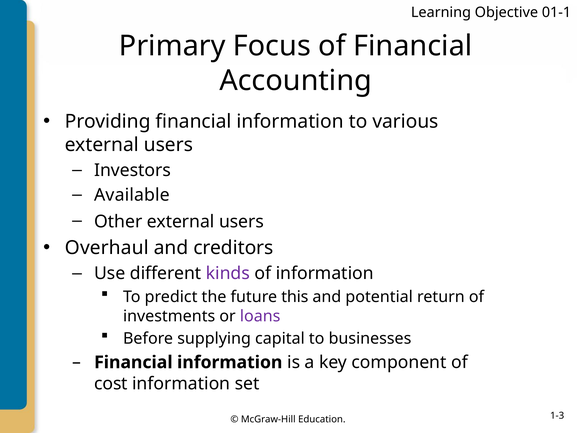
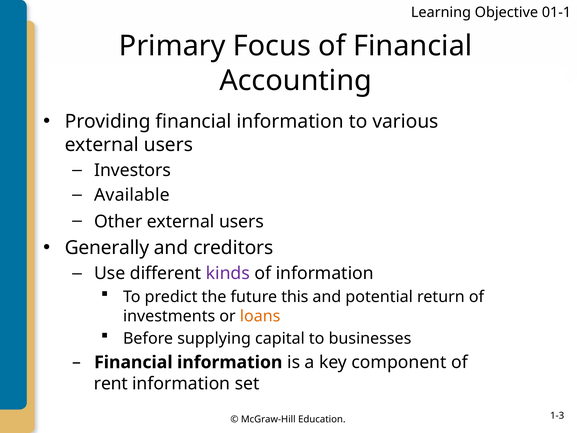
Overhaul: Overhaul -> Generally (107, 248)
loans colour: purple -> orange (260, 316)
cost: cost -> rent (111, 383)
